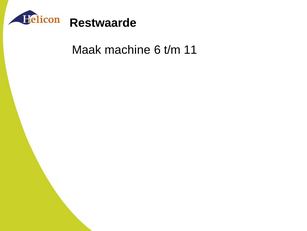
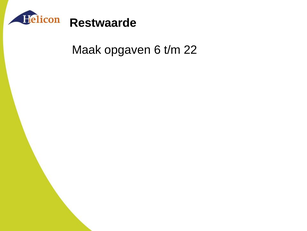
machine: machine -> opgaven (128, 50)
11: 11 -> 22 (190, 50)
